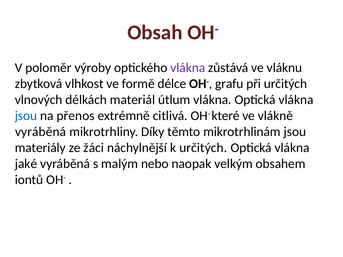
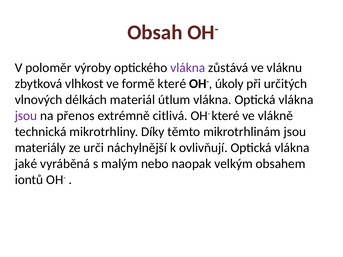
formě délce: délce -> které (172, 84)
grafu: grafu -> úkoly (229, 84)
jsou colour: blue -> purple (26, 116)
vyráběná: vyráběná -> technická (41, 132)
žáci: žáci -> urči (94, 148)
k určitých: určitých -> ovlivňují (203, 148)
